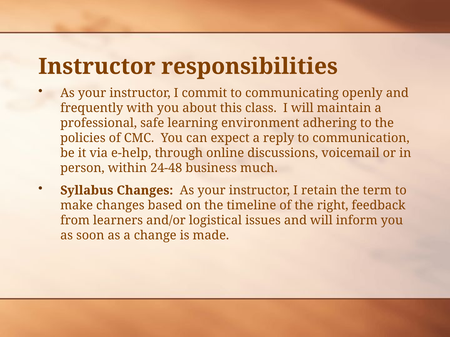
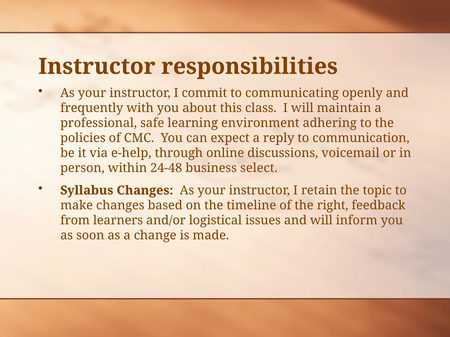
much: much -> select (259, 168)
term: term -> topic (377, 191)
